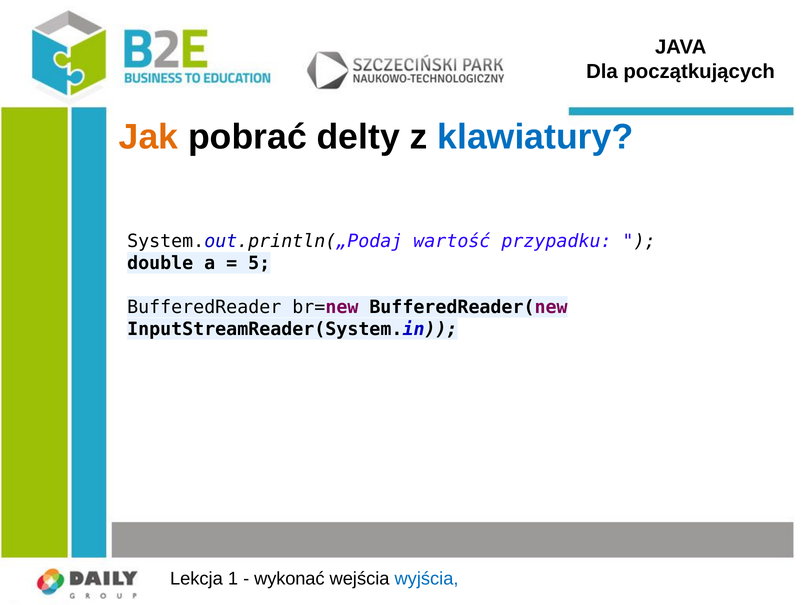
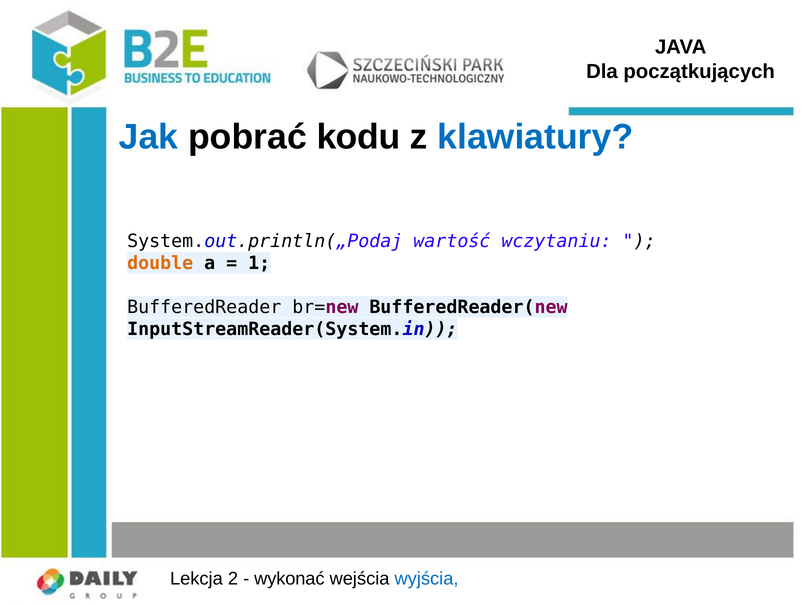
Jak colour: orange -> blue (149, 137)
delty: delty -> kodu (358, 137)
przypadku: przypadku -> wczytaniu (556, 241)
double colour: black -> orange (160, 263)
5: 5 -> 1 (259, 263)
1: 1 -> 2 (233, 579)
